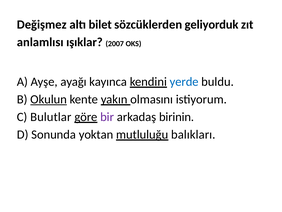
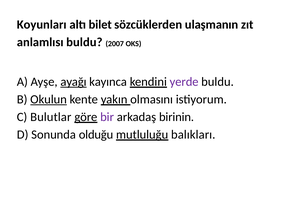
Değişmez: Değişmez -> Koyunları (42, 25)
geliyorduk: geliyorduk -> ulaşmanın (212, 25)
anlamlısı ışıklar: ışıklar -> buldu (84, 42)
ayağı underline: none -> present (74, 82)
yerde colour: blue -> purple (184, 82)
yoktan: yoktan -> olduğu (96, 134)
